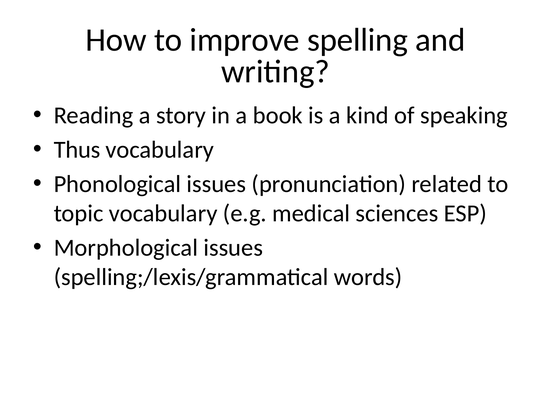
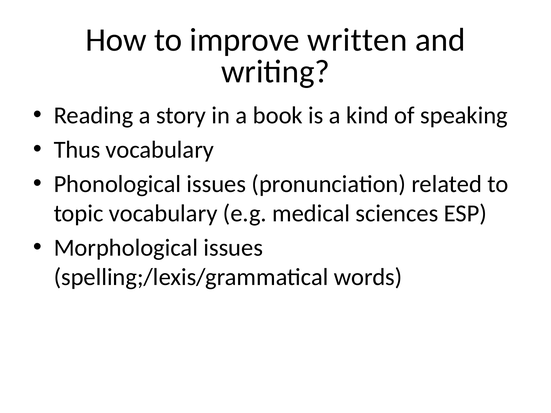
spelling: spelling -> written (357, 40)
